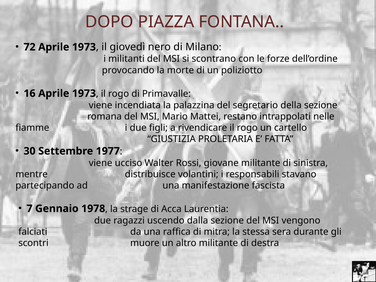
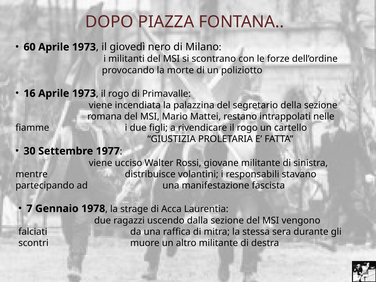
72: 72 -> 60 (30, 47)
